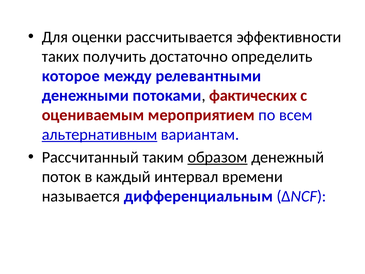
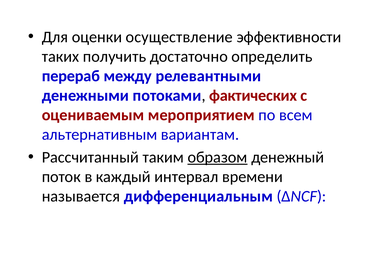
рассчитывается: рассчитывается -> осуществление (179, 37)
которое: которое -> перераб (71, 76)
альтернативным underline: present -> none (100, 134)
